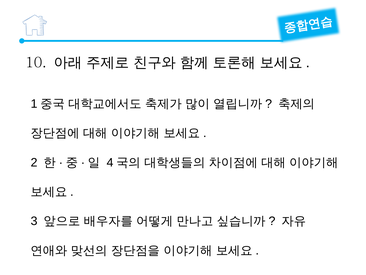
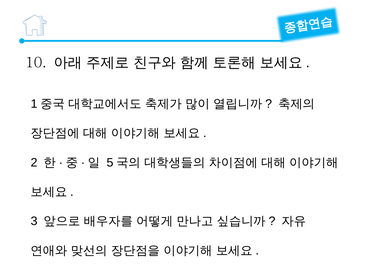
4: 4 -> 5 (110, 162)
